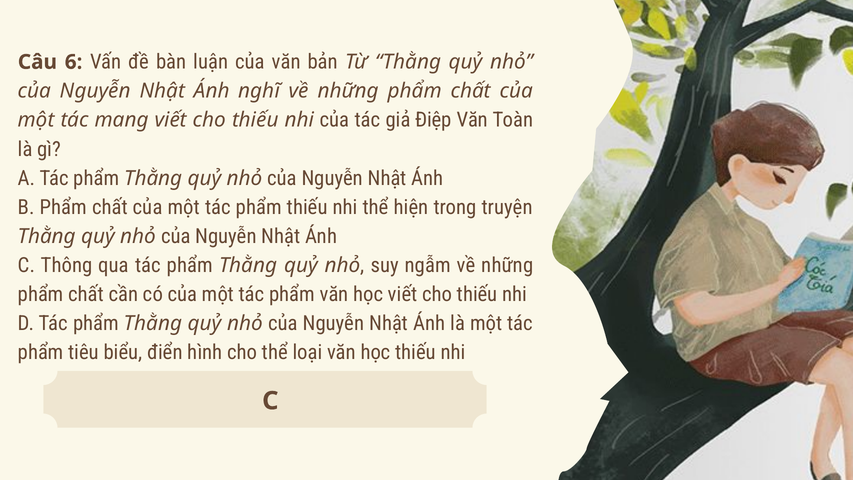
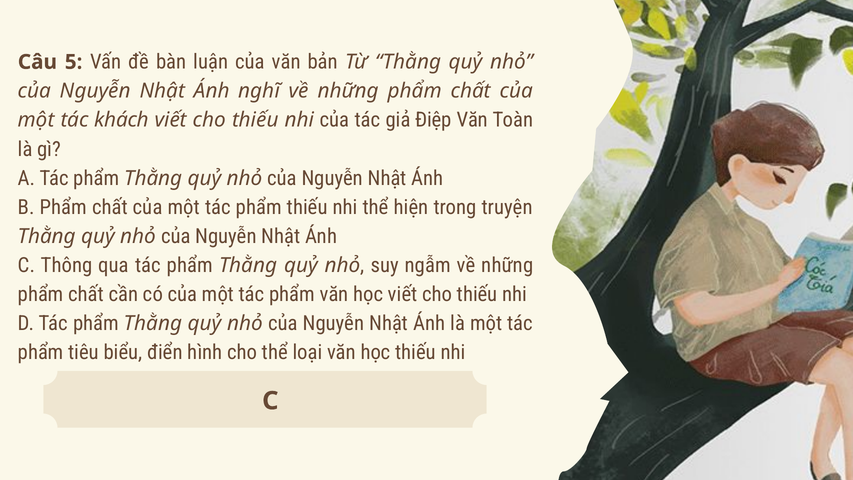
6: 6 -> 5 (74, 62)
mang: mang -> khách (122, 120)
